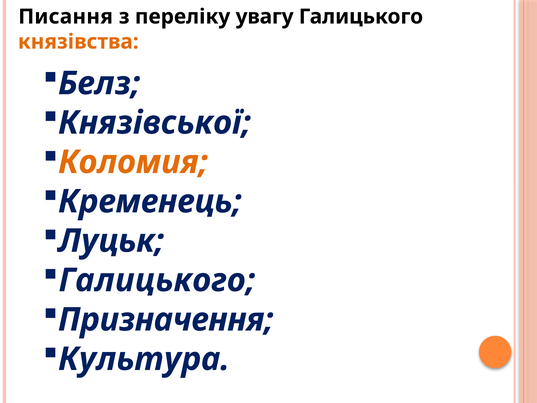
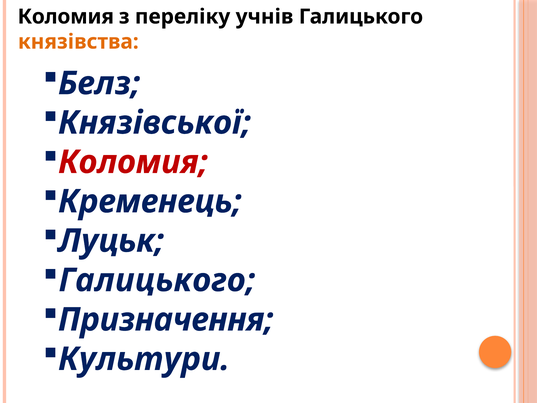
Писання: Писання -> Коломия (66, 17)
увагу: увагу -> учнів (265, 17)
Коломия colour: orange -> red (133, 162)
Культура: Культура -> Культури (144, 359)
